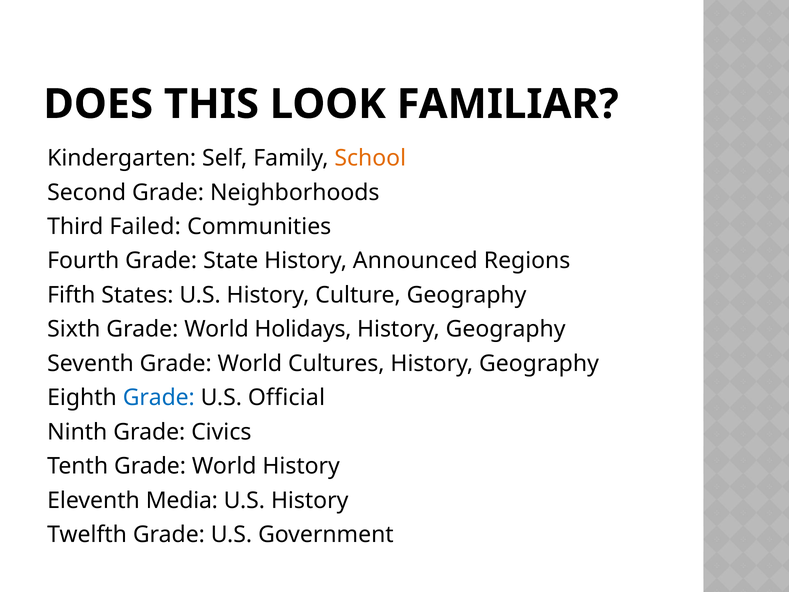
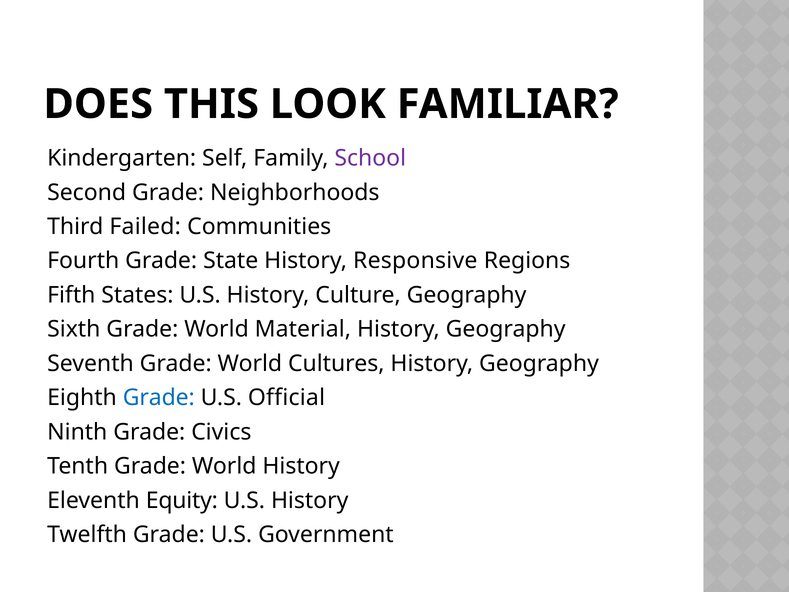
School colour: orange -> purple (370, 158)
Announced: Announced -> Responsive (415, 261)
Holidays: Holidays -> Material (303, 329)
Media: Media -> Equity (182, 500)
